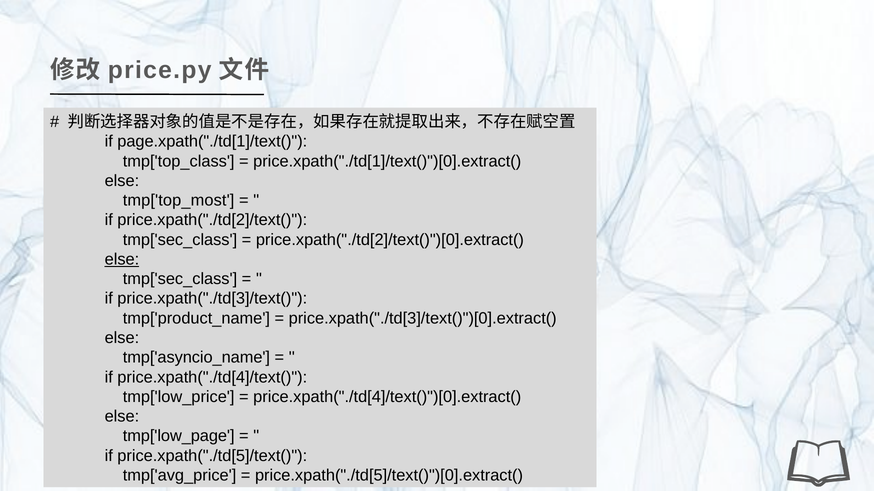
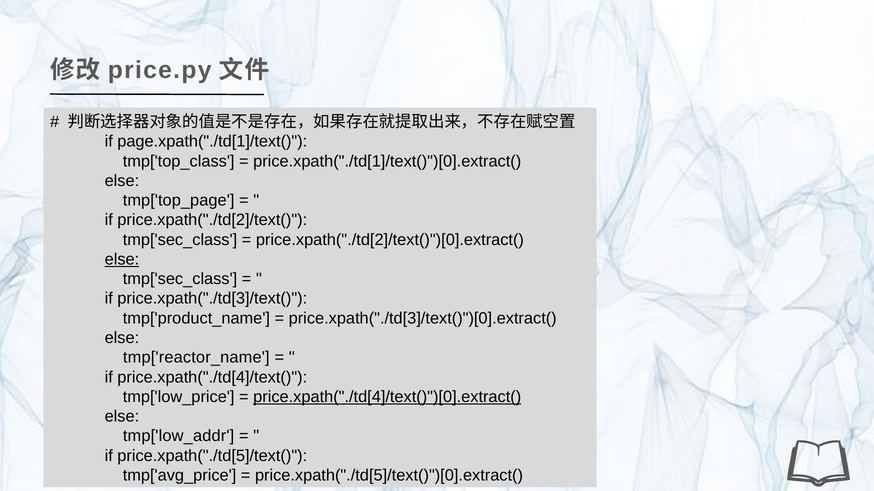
tmp['top_most: tmp['top_most -> tmp['top_page (179, 201)
tmp['asyncio_name: tmp['asyncio_name -> tmp['reactor_name (196, 358)
price.xpath("./td[4]/text()")[0].extract( underline: none -> present (387, 397)
tmp['low_page: tmp['low_page -> tmp['low_addr (179, 437)
